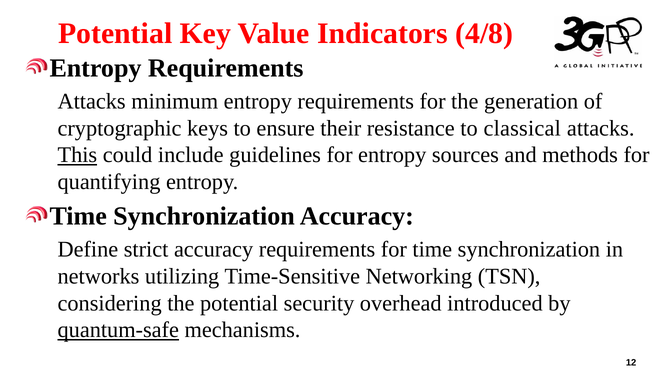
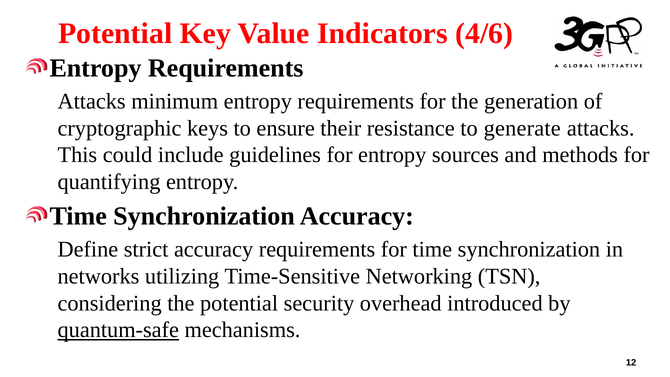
4/8: 4/8 -> 4/6 (484, 33)
classical: classical -> generate (522, 128)
This underline: present -> none (77, 155)
